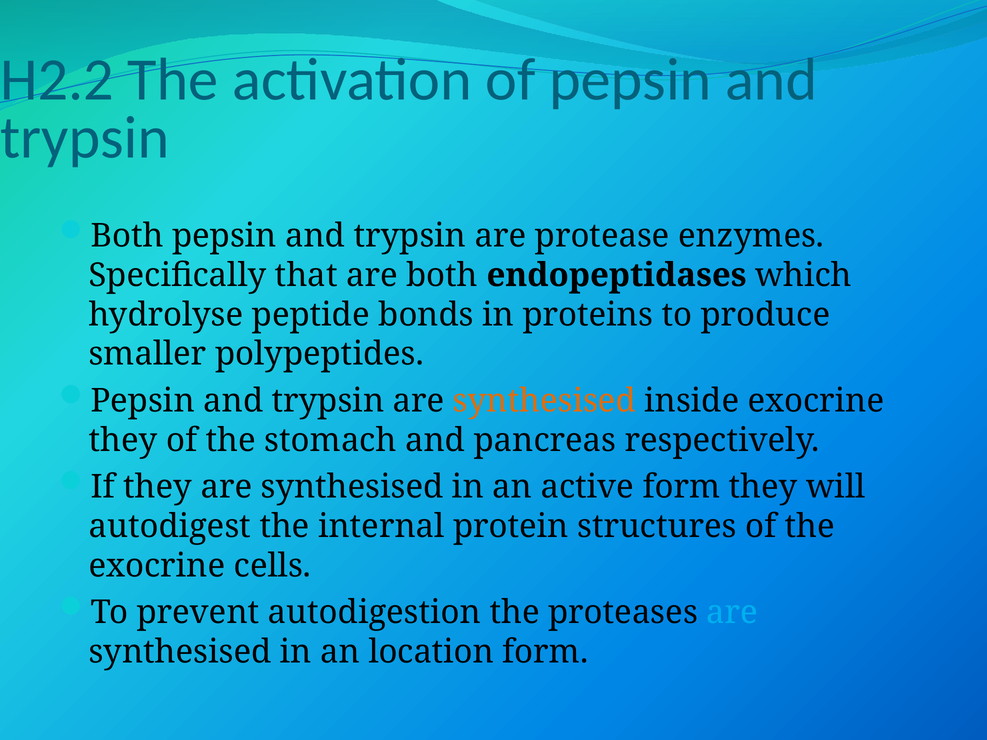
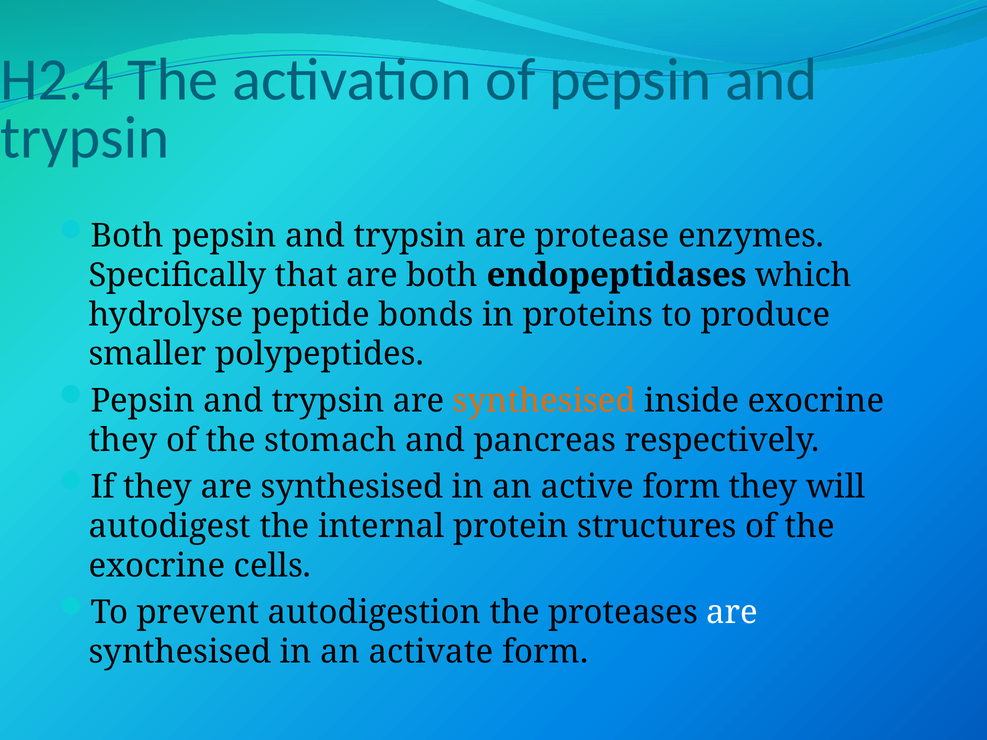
H2.2: H2.2 -> H2.4 (57, 80)
are colour: light blue -> white (732, 612)
location: location -> activate (431, 652)
